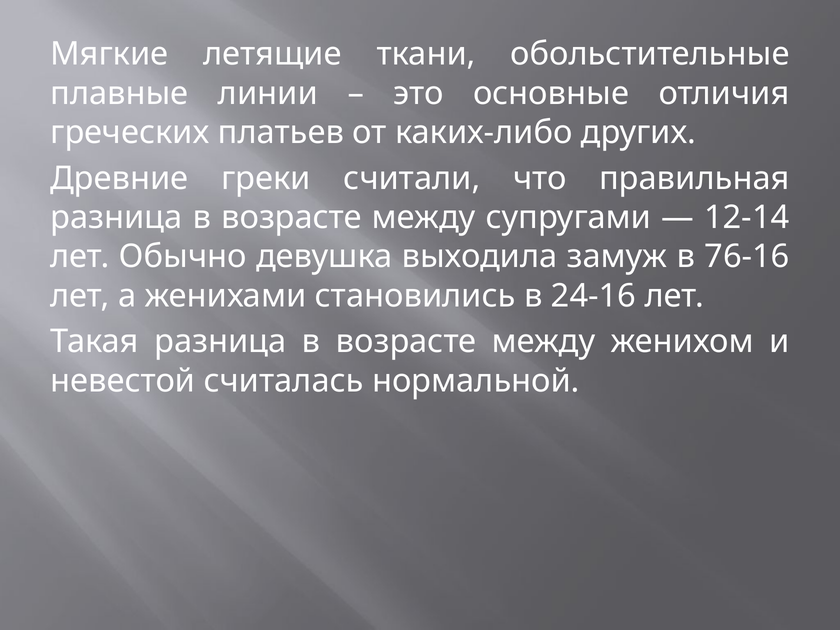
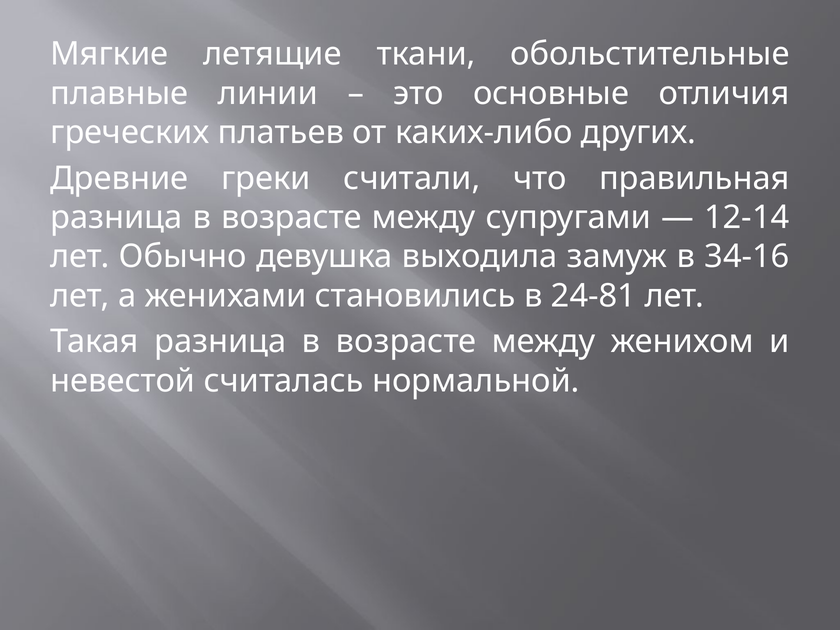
76-16: 76-16 -> 34-16 (747, 257)
24-16: 24-16 -> 24-81 (593, 296)
